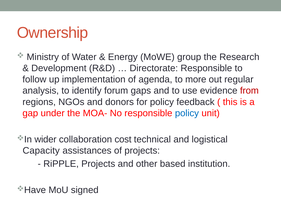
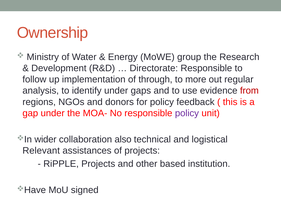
agenda: agenda -> through (155, 79)
identify forum: forum -> under (116, 91)
policy colour: blue -> purple (187, 113)
cost: cost -> also (123, 139)
Capacity: Capacity -> Relevant (41, 151)
